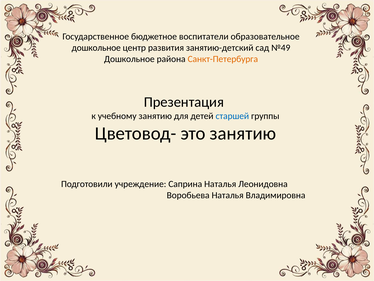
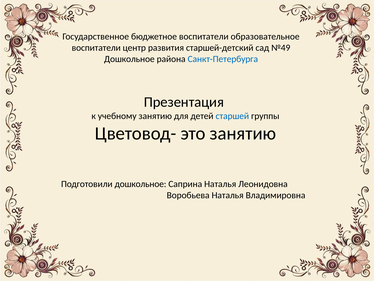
дошкольное: дошкольное -> воспитатели (96, 48)
занятию-детский: занятию-детский -> старшей-детский (220, 48)
Санкт-Петербурга colour: orange -> blue (223, 59)
Подготовили учреждение: учреждение -> дошкольное (140, 184)
